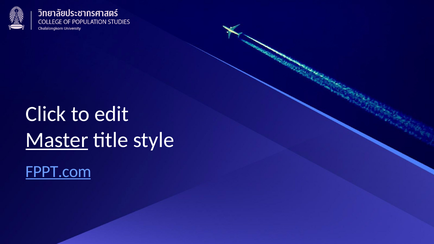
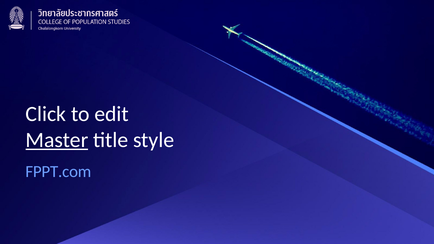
FPPT.com underline: present -> none (58, 172)
